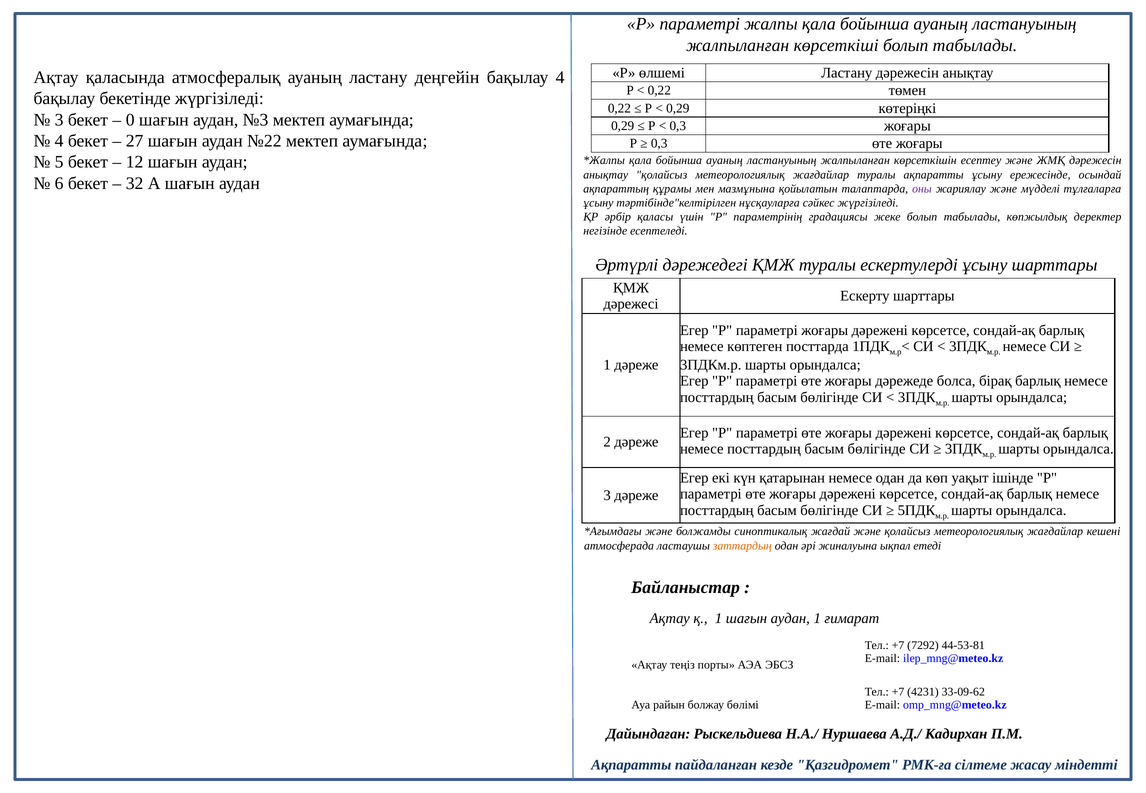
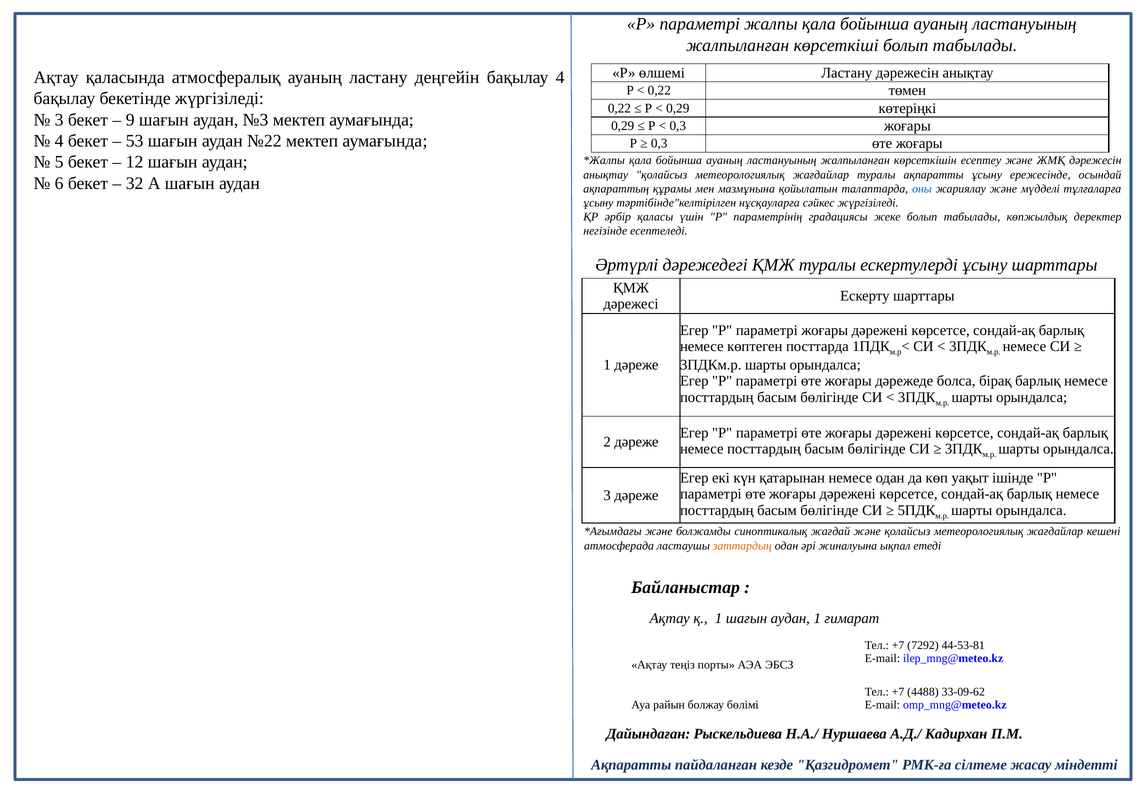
0: 0 -> 9 (130, 120)
27: 27 -> 53 (135, 141)
оны colour: purple -> blue (922, 189)
4231: 4231 -> 4488 (923, 692)
